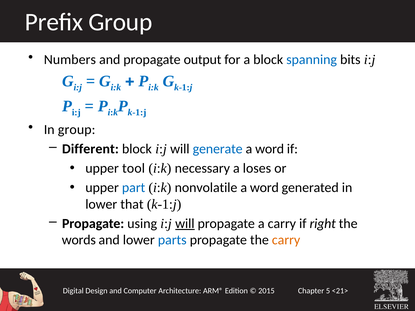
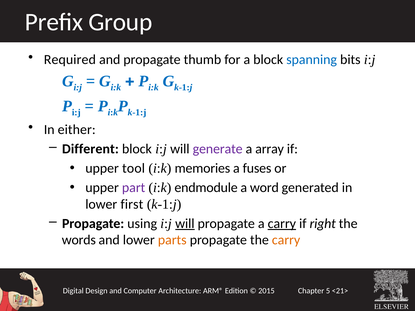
Numbers: Numbers -> Required (70, 60)
output: output -> thumb (202, 60)
In group: group -> either (77, 130)
generate colour: blue -> purple (218, 149)
word: word -> array (270, 149)
necessary: necessary -> memories (202, 168)
loses: loses -> fuses (257, 168)
part colour: blue -> purple (134, 188)
nonvolatile: nonvolatile -> endmodule (206, 188)
that: that -> first (132, 204)
carry underline: none -> present (282, 224)
parts colour: blue -> orange (172, 240)
